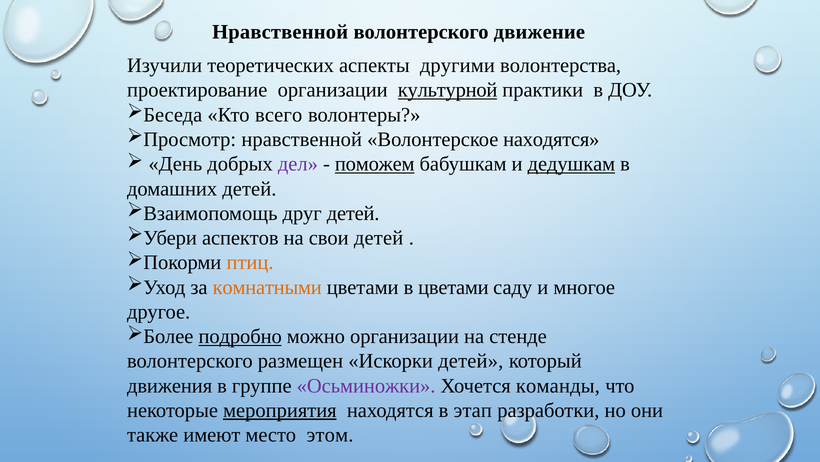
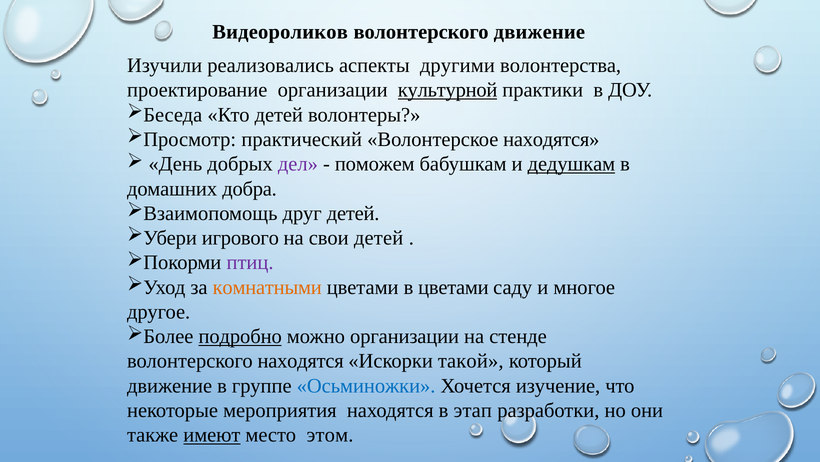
Нравственной: Нравственной -> Видеороликов (280, 32)
теоретических: теоретических -> реализовались (271, 65)
Кто всего: всего -> детей (279, 115)
нравственной: нравственной -> практический (302, 139)
поможем underline: present -> none (375, 164)
домашних детей: детей -> добра (250, 188)
аспектов: аспектов -> игрового (240, 238)
птиц colour: orange -> purple (250, 262)
волонтерского размещен: размещен -> находятся (301, 361)
Искорки детей: детей -> такой (471, 361)
движения: движения -> движение (170, 385)
Осьминожки colour: purple -> blue (366, 385)
команды: команды -> изучение (558, 385)
мероприятия underline: present -> none (280, 410)
имеют underline: none -> present (212, 434)
